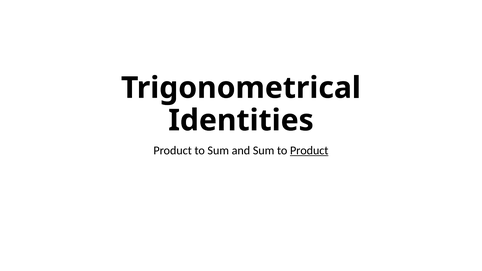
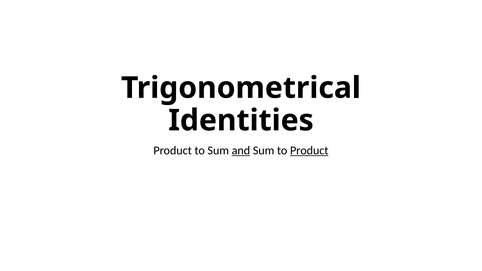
and underline: none -> present (241, 151)
